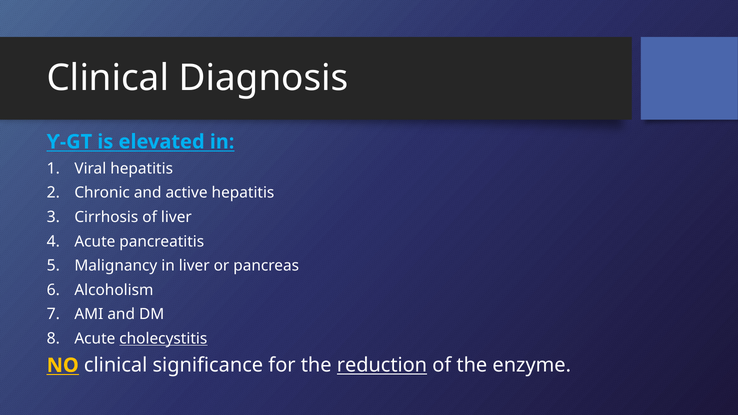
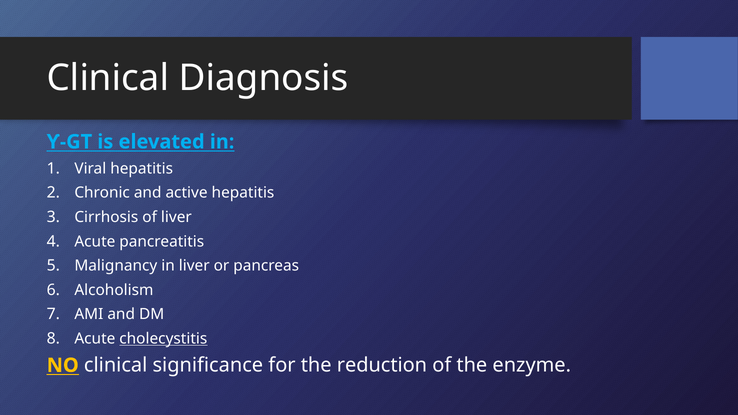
reduction underline: present -> none (382, 365)
